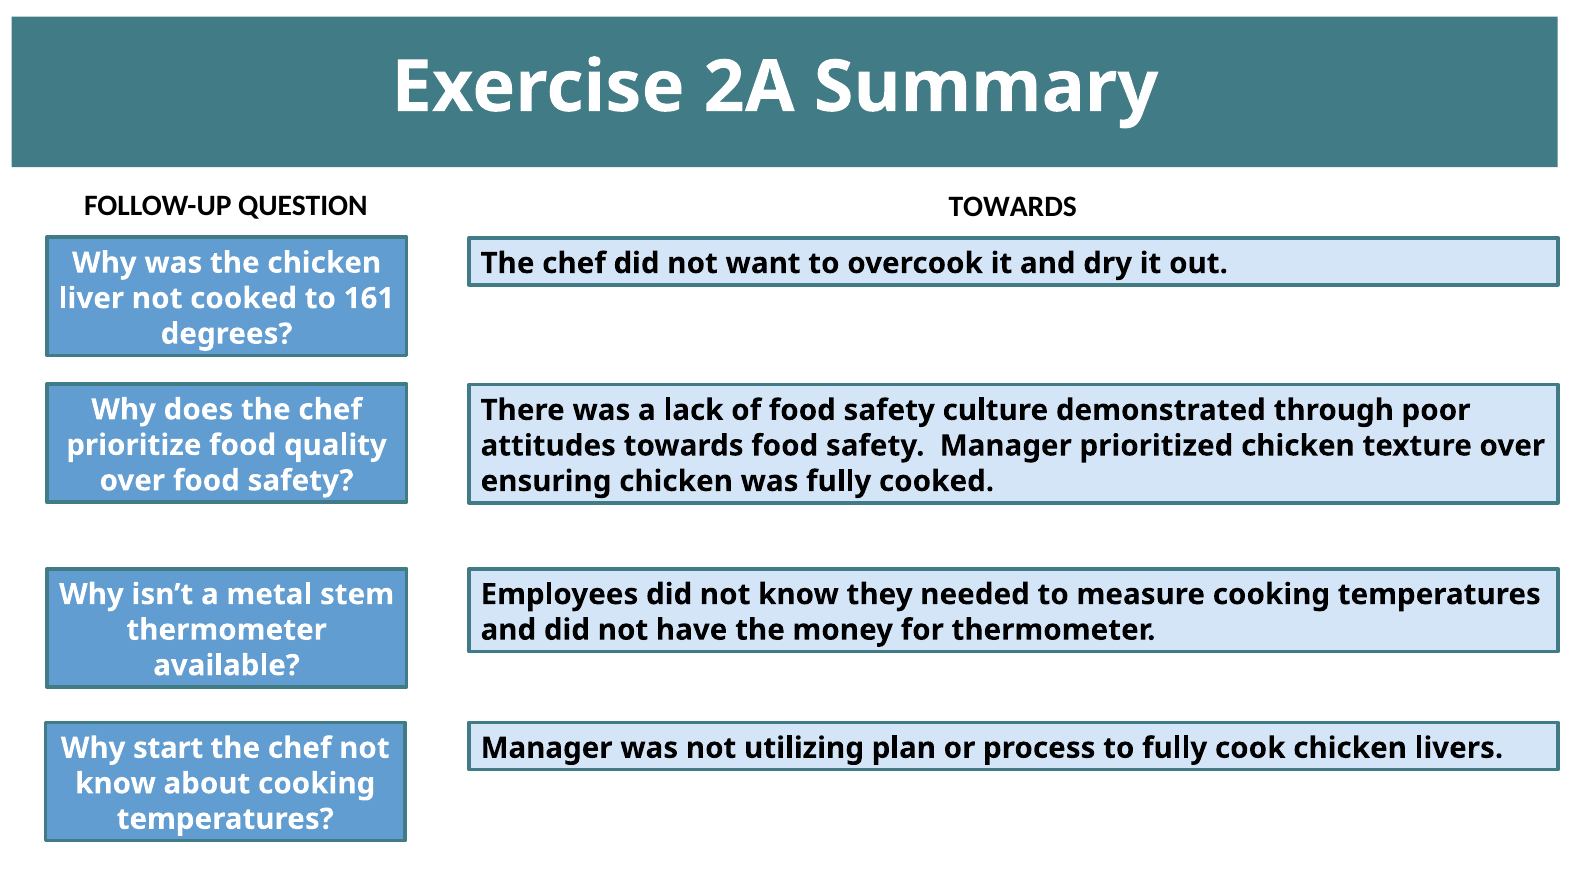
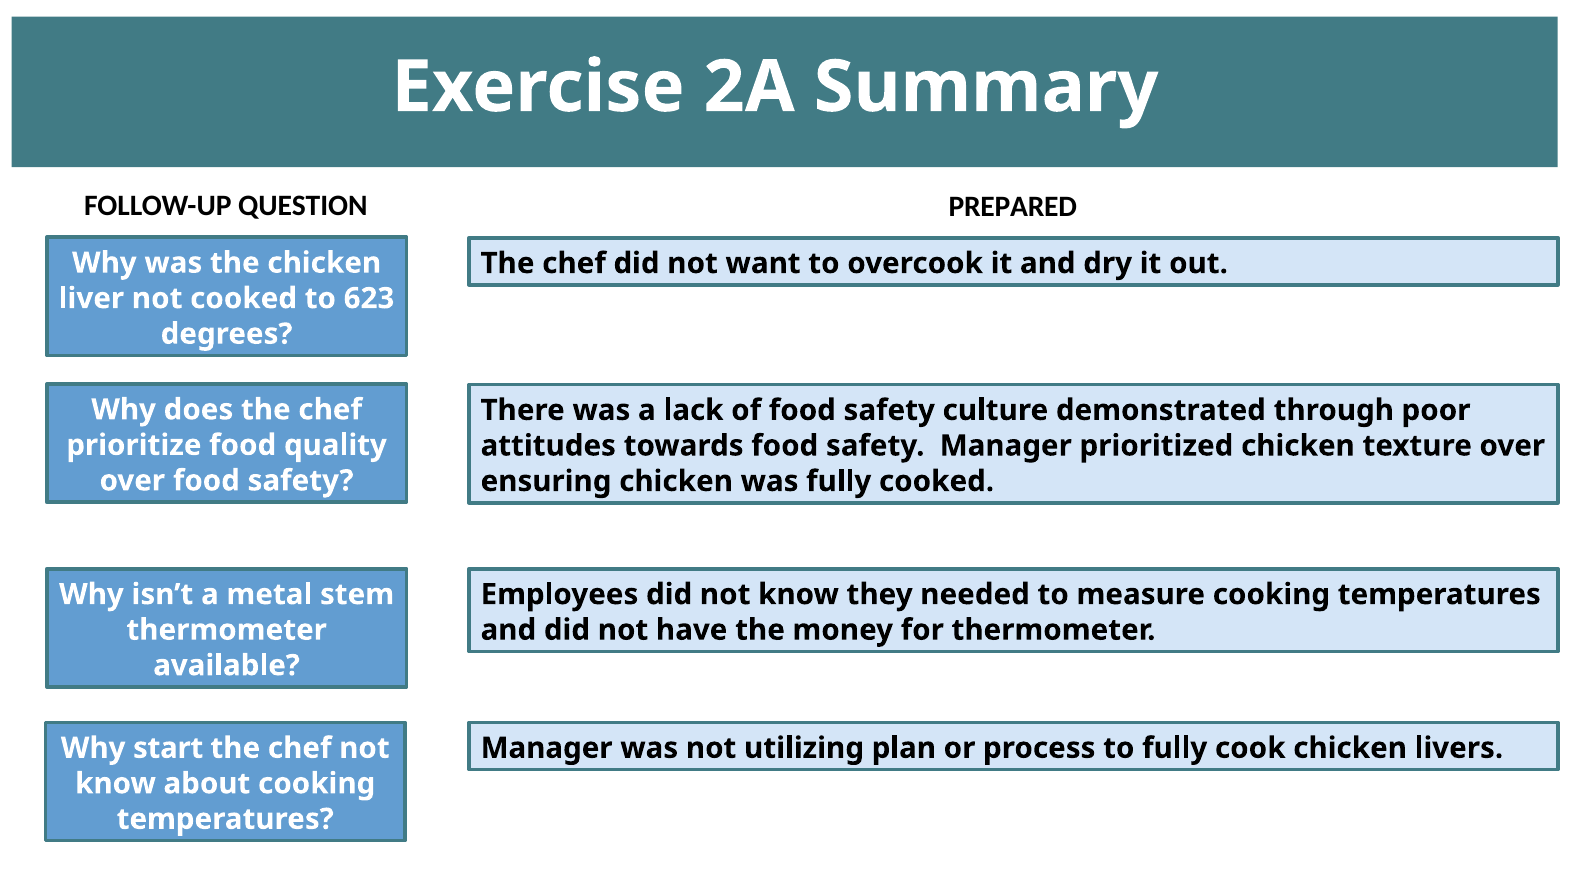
QUESTION TOWARDS: TOWARDS -> PREPARED (1013, 207)
161: 161 -> 623 (369, 298)
